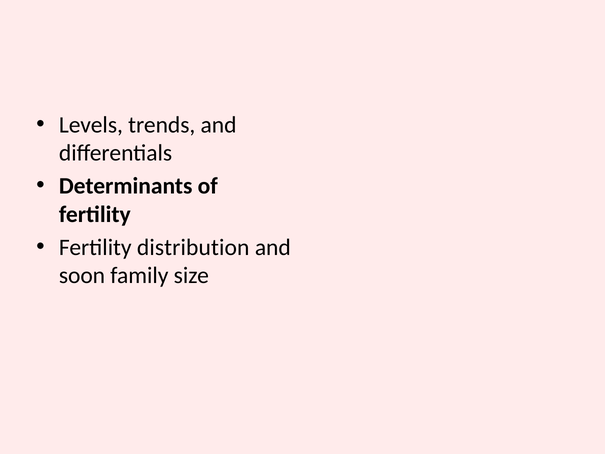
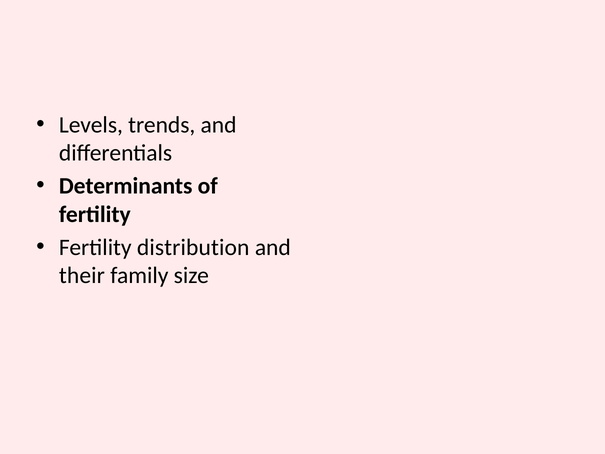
soon: soon -> their (82, 275)
